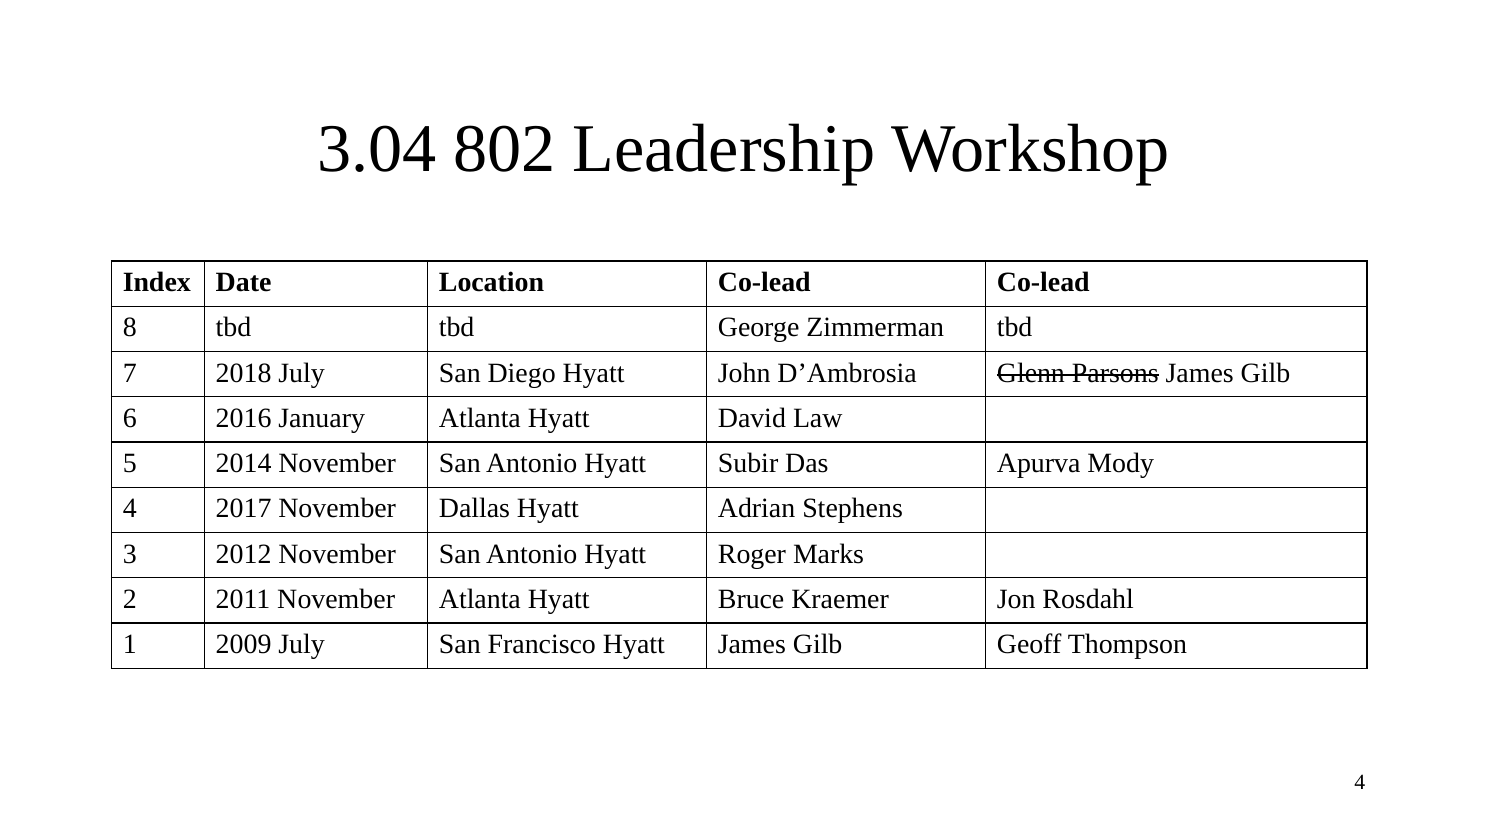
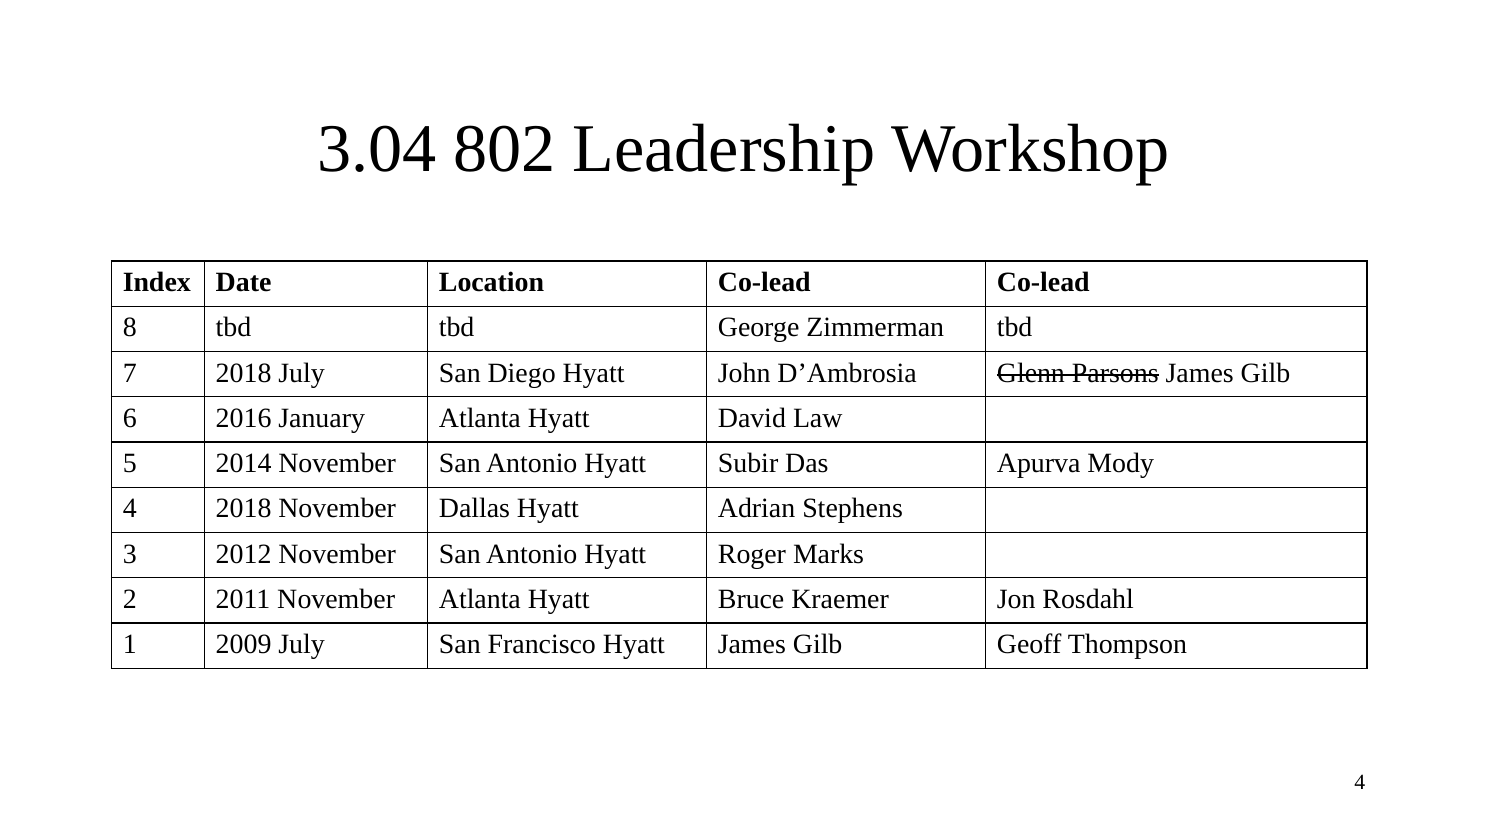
4 2017: 2017 -> 2018 (244, 509)
